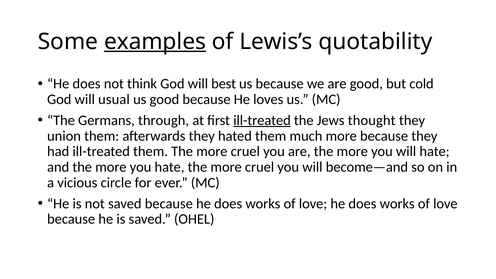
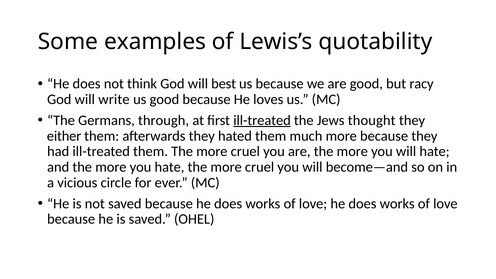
examples underline: present -> none (155, 42)
cold: cold -> racy (422, 84)
usual: usual -> write (114, 99)
union: union -> either (64, 136)
